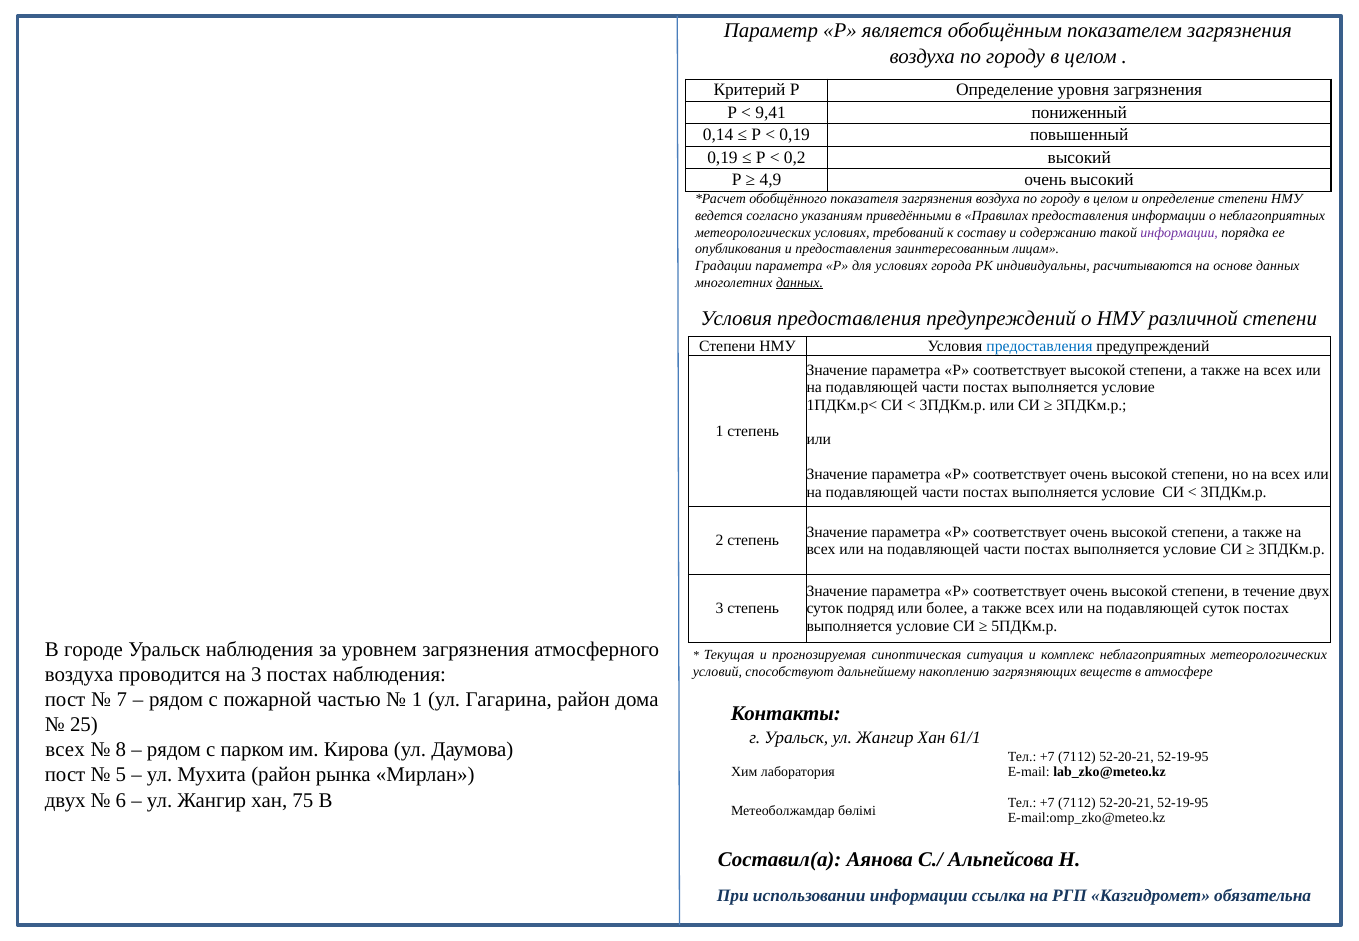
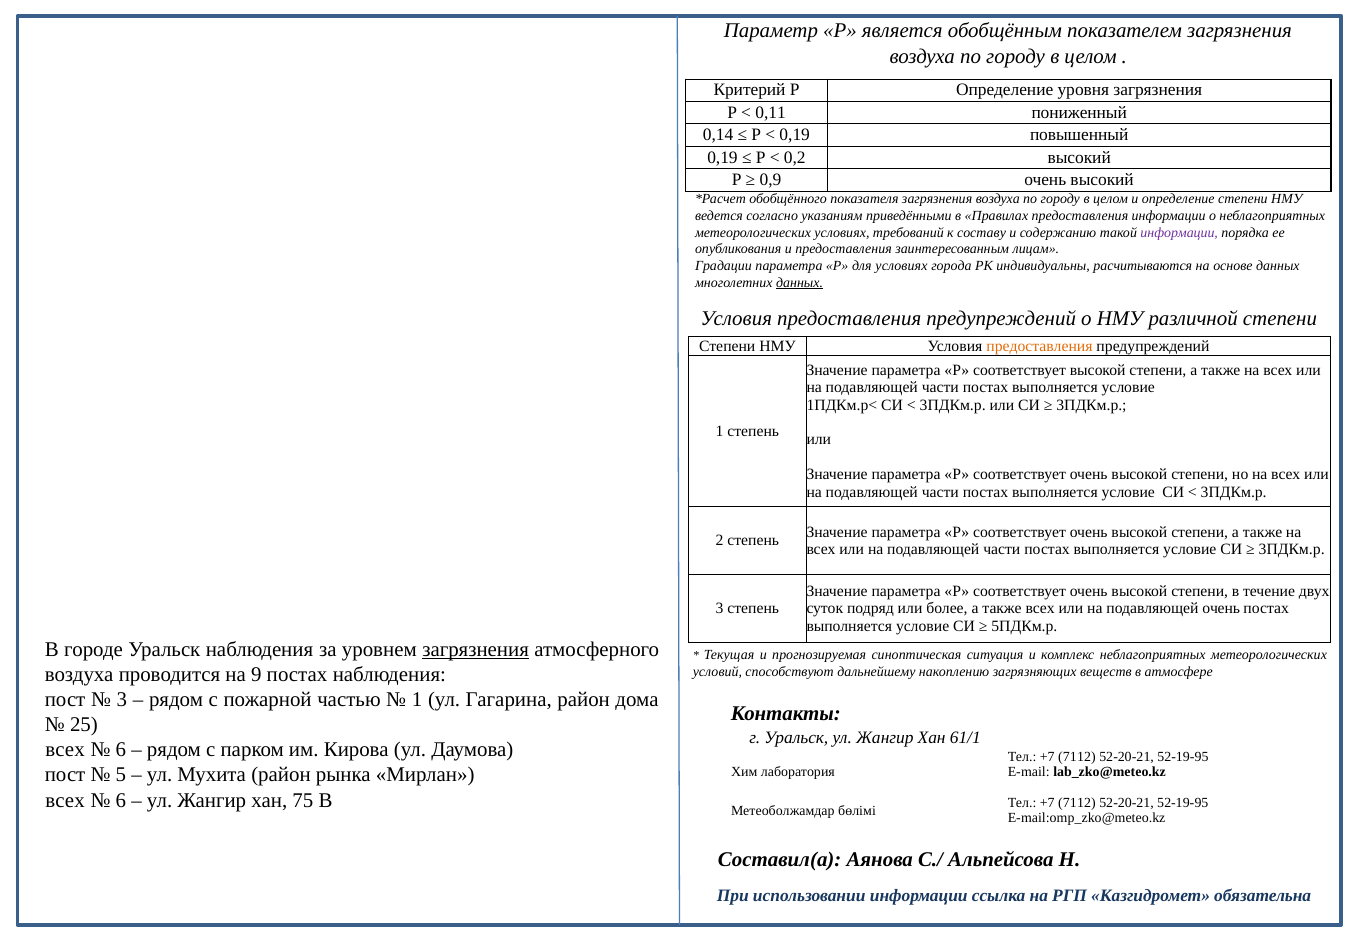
9,41: 9,41 -> 0,11 (771, 112)
4,9: 4,9 -> 0,9 (770, 180)
предоставления colour: blue -> orange (1039, 346)
подавляющей суток: суток -> очень (1221, 608)
загрязнения underline: none -> present (476, 649)
на 3: 3 -> 9 (256, 675)
7: 7 -> 3 (122, 700)
8: 8 -> 6 (121, 750)
двух: двух -> всех (65, 800)
